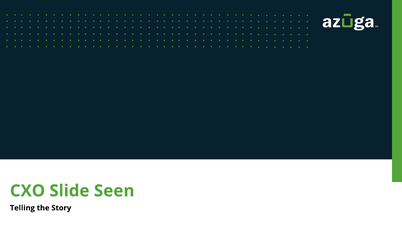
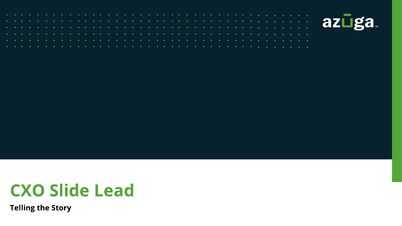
Seen: Seen -> Lead (114, 191)
